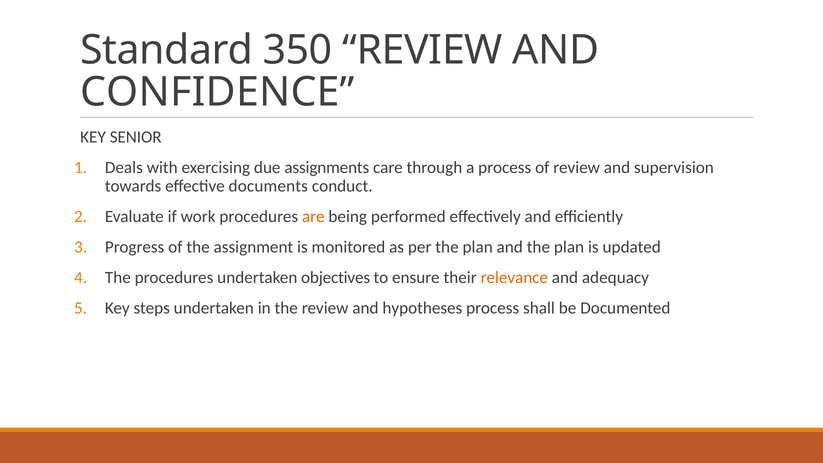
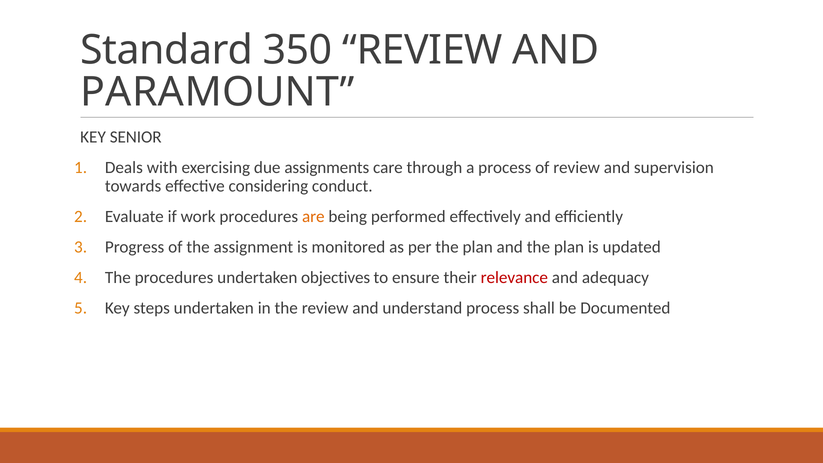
CONFIDENCE: CONFIDENCE -> PARAMOUNT (217, 92)
documents: documents -> considering (268, 186)
relevance colour: orange -> red (514, 277)
hypotheses: hypotheses -> understand (422, 308)
